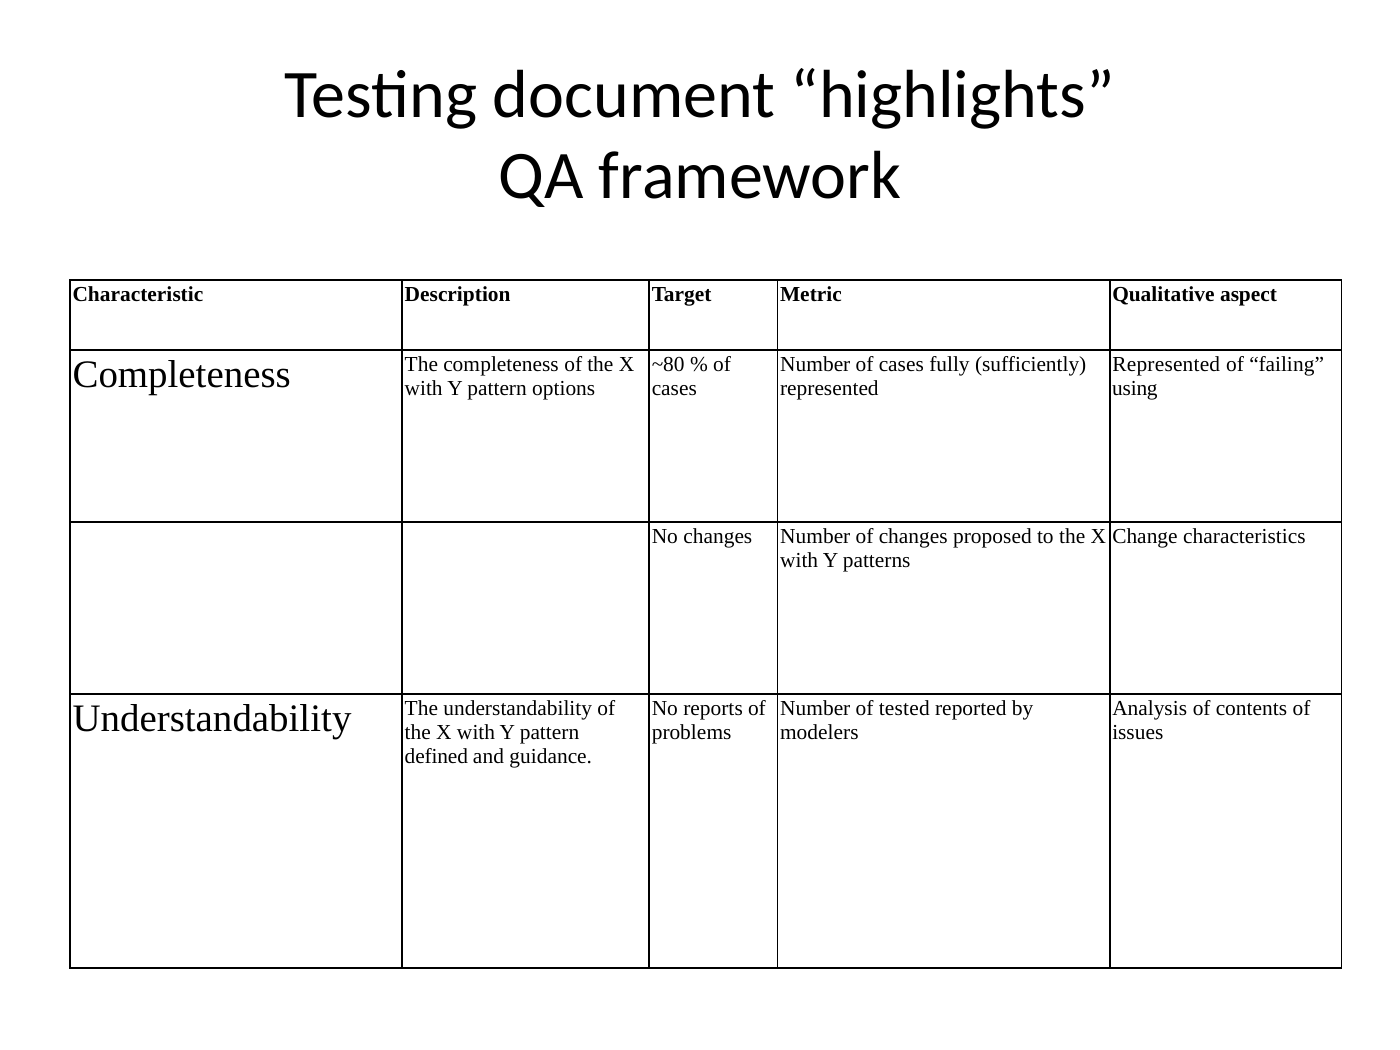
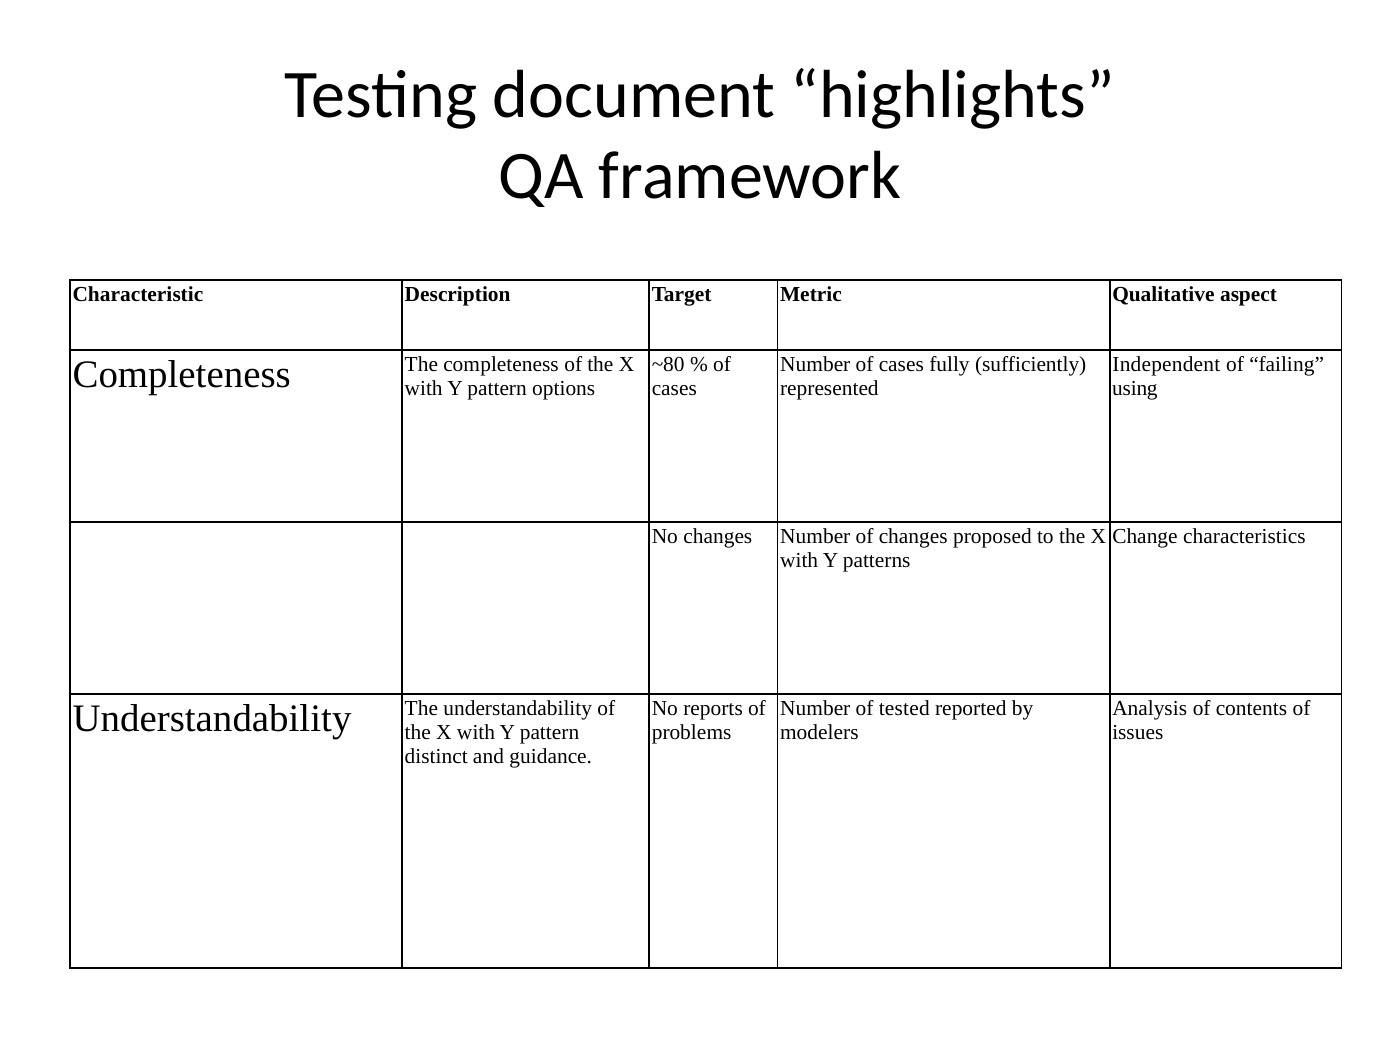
Represented: Represented -> Independent (1166, 365)
defined: defined -> distinct (436, 757)
